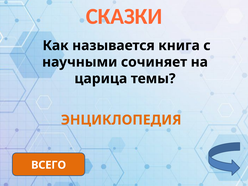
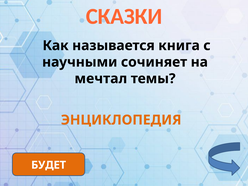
царица: царица -> мечтал (101, 79)
ВСЕГО: ВСЕГО -> БУДЕТ (49, 165)
